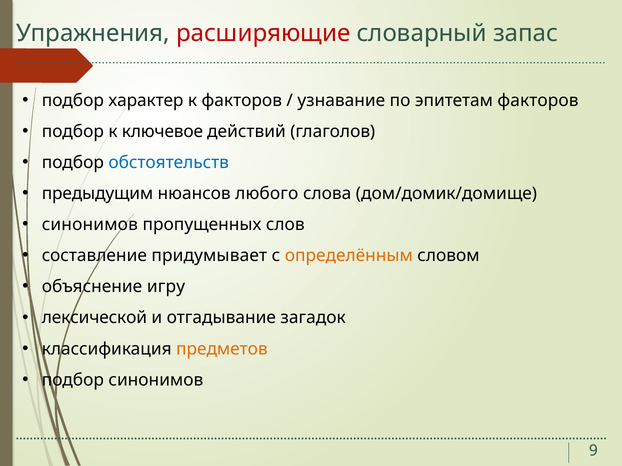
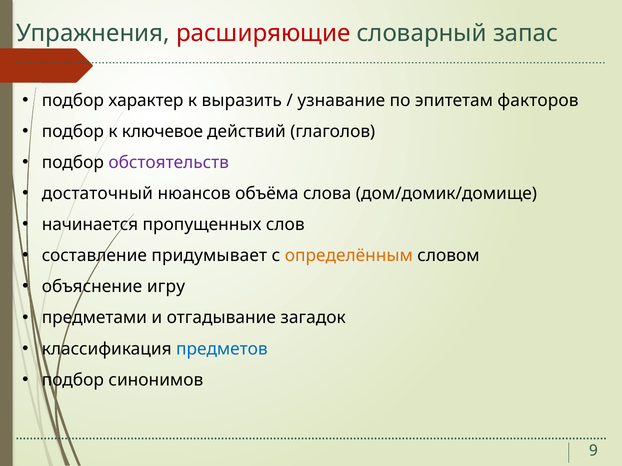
к факторов: факторов -> выразить (242, 100)
обстоятельств colour: blue -> purple (169, 163)
предыдущим: предыдущим -> достаточный (97, 194)
любого: любого -> объёма (267, 194)
синонимов: синонимов -> начинается (90, 225)
лексической: лексической -> предметами (94, 318)
предметов colour: orange -> blue (222, 349)
